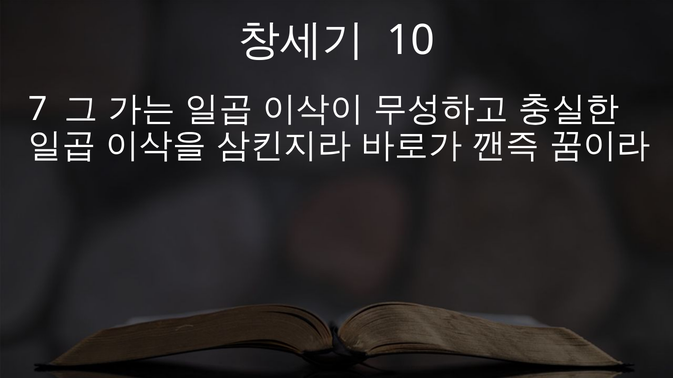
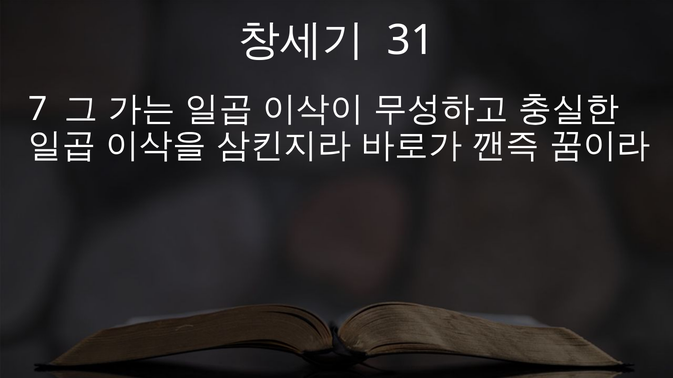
10: 10 -> 31 (411, 41)
